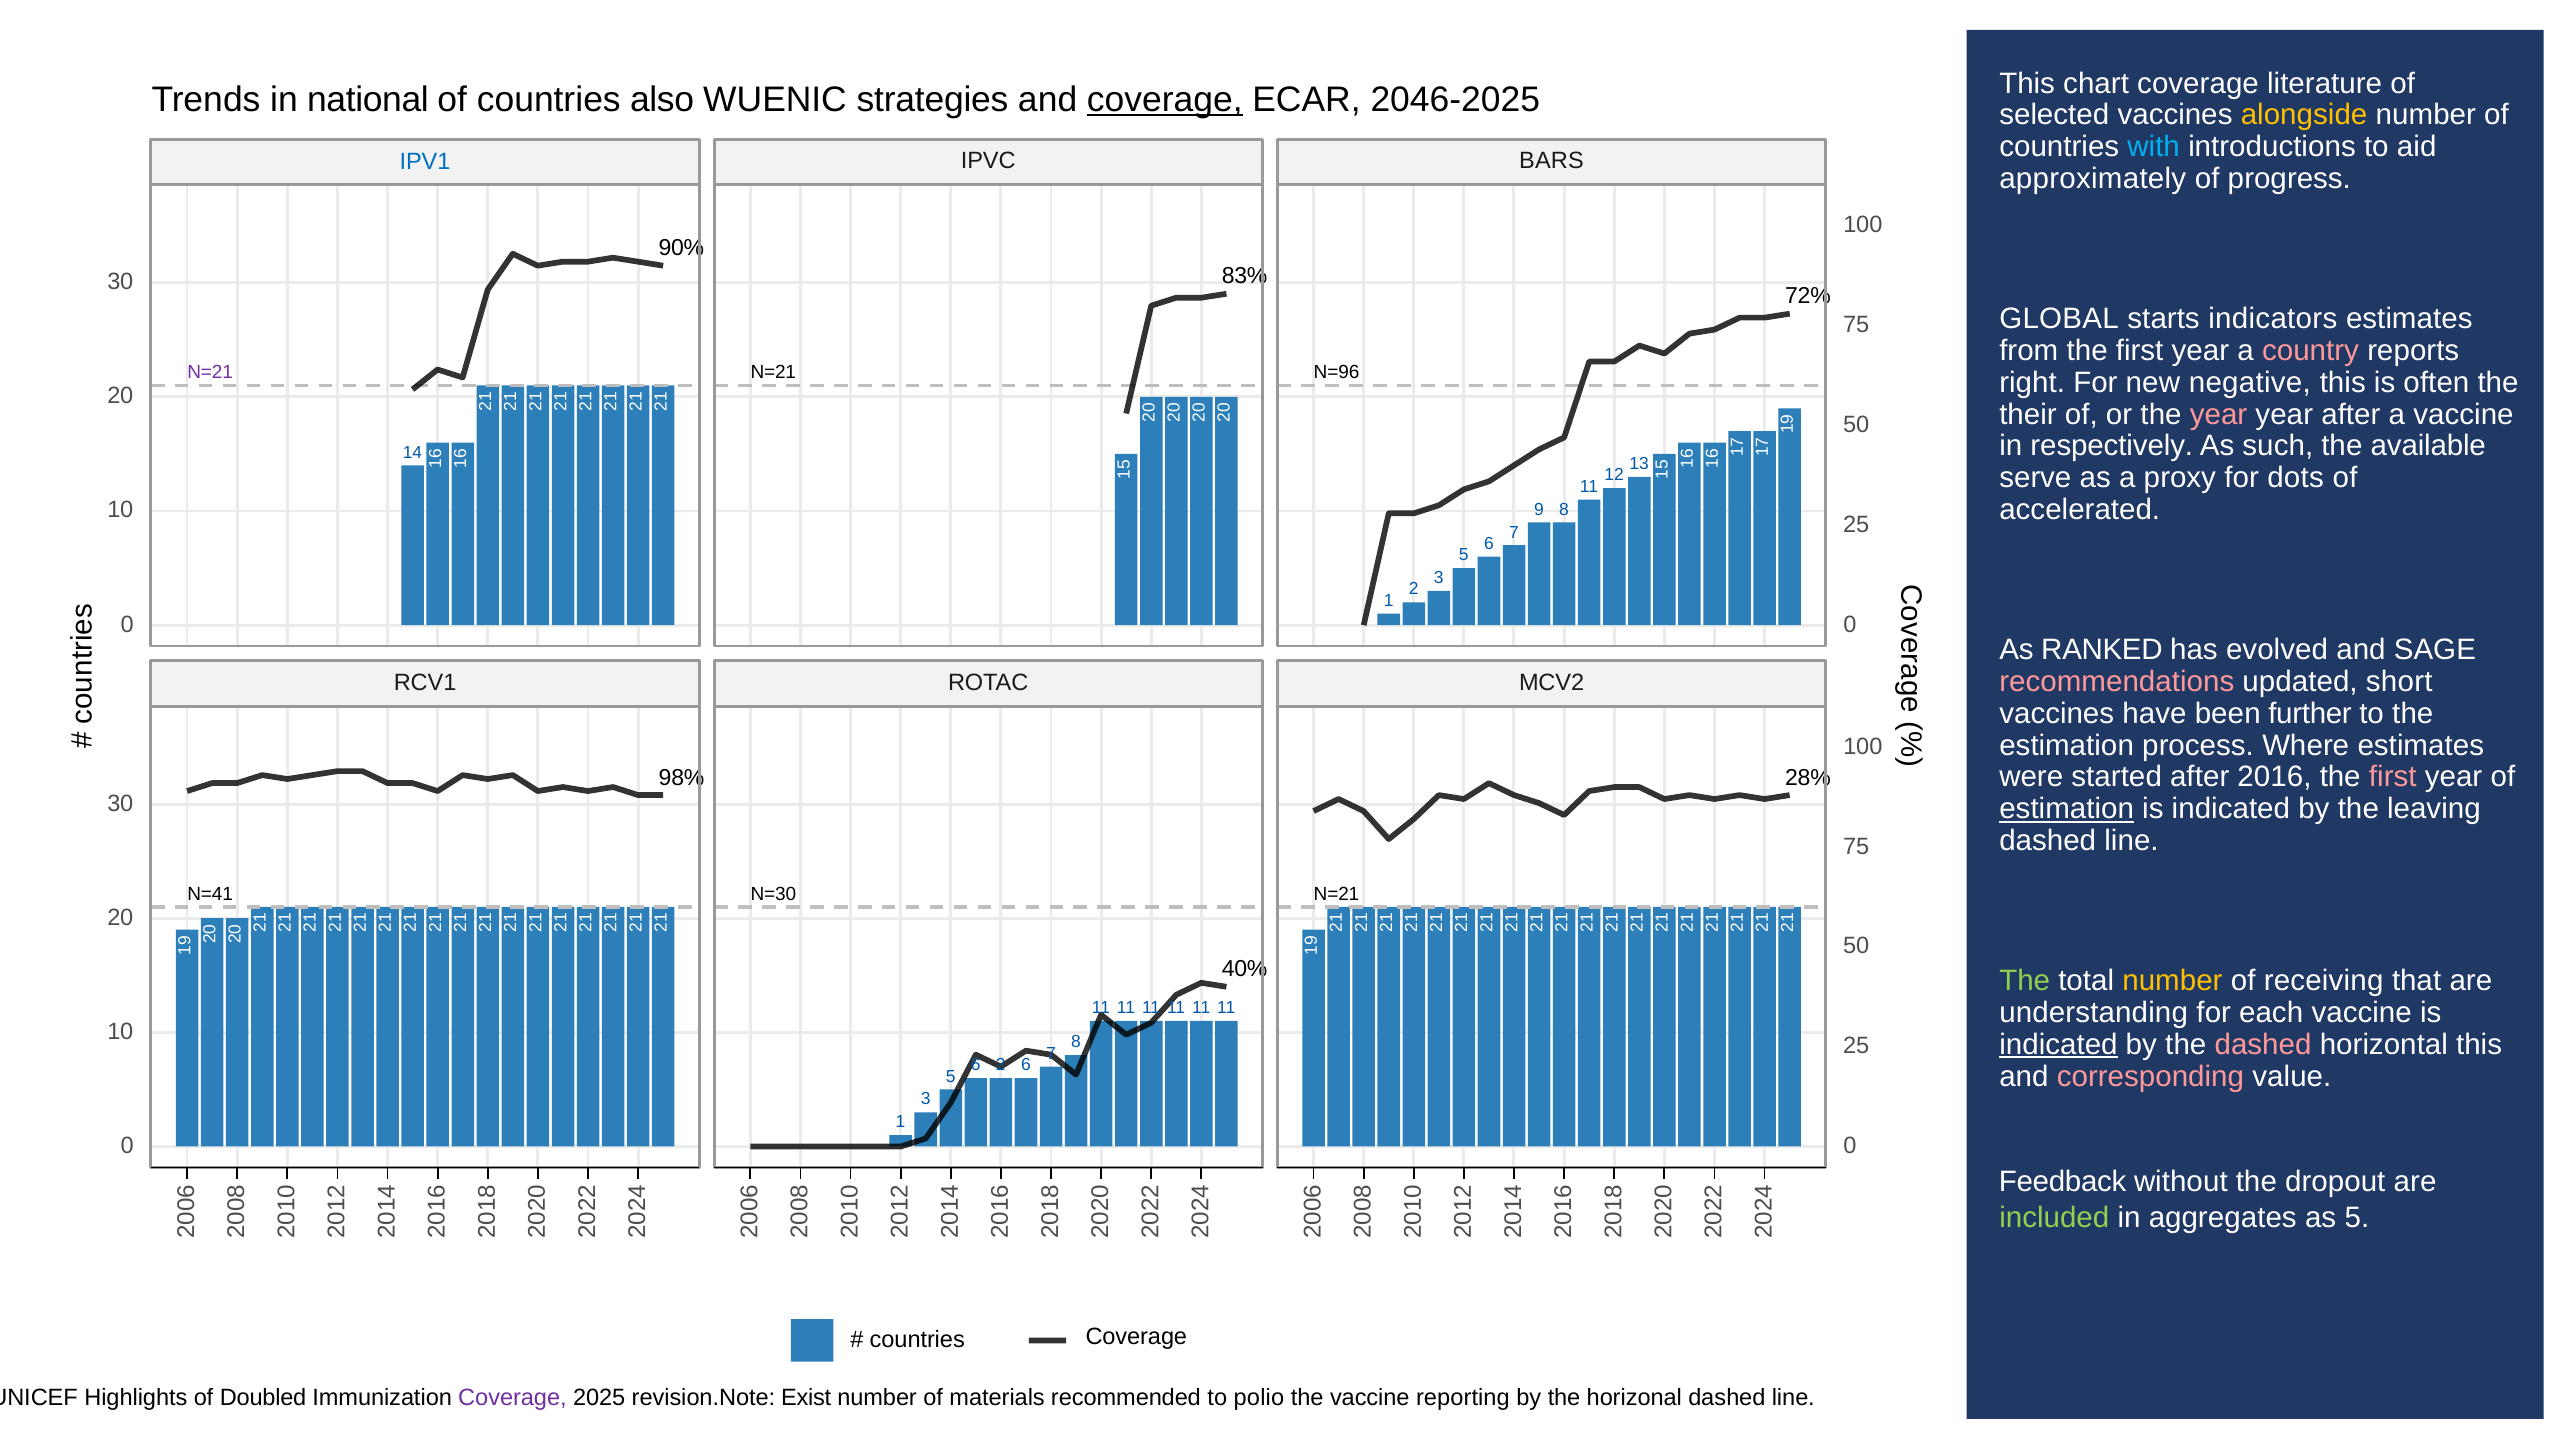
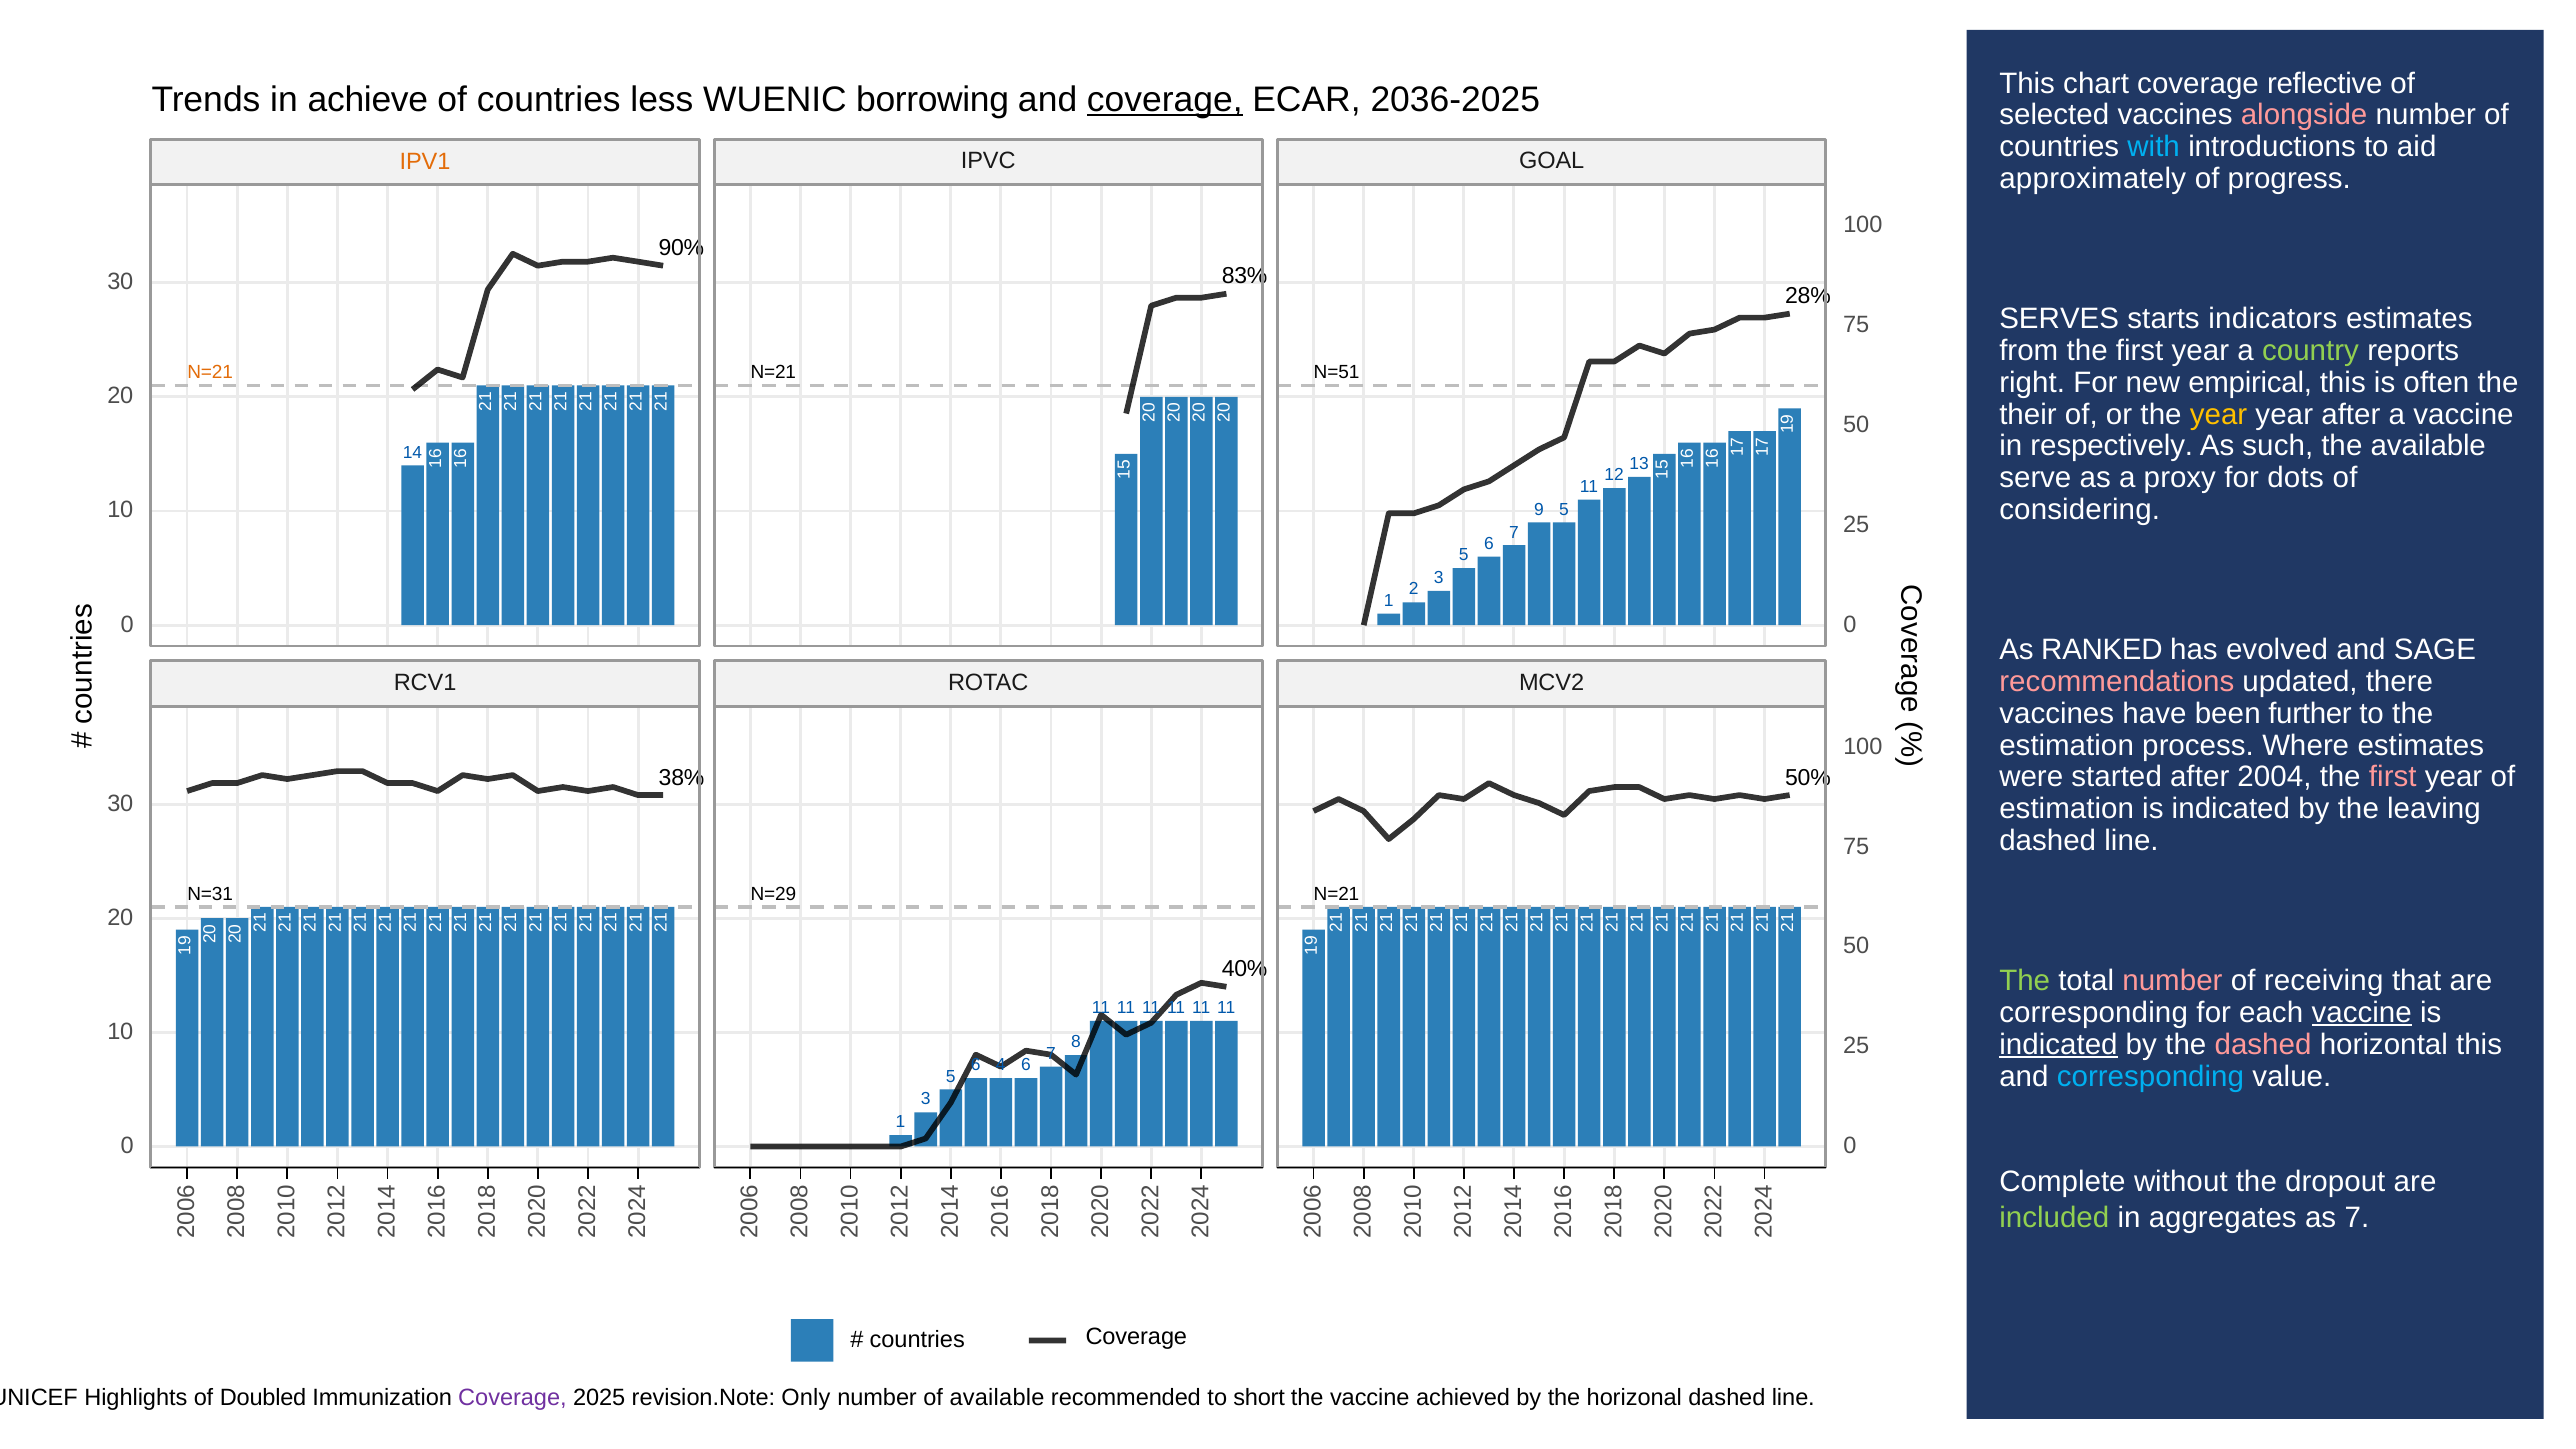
literature: literature -> reflective (2325, 83)
national: national -> achieve (368, 100)
also: also -> less (662, 100)
strategies: strategies -> borrowing (933, 100)
2046-2025: 2046-2025 -> 2036-2025 (1455, 100)
alongside colour: yellow -> pink (2304, 115)
IPV1 colour: blue -> orange (425, 161)
BARS: BARS -> GOAL (1552, 161)
72%: 72% -> 28% (1808, 296)
GLOBAL: GLOBAL -> SERVES (2059, 319)
country colour: pink -> light green (2311, 351)
N=21 colour: purple -> orange (210, 373)
N=96: N=96 -> N=51 (1337, 373)
negative: negative -> empirical (2250, 382)
year colour: pink -> yellow (2219, 414)
accelerated: accelerated -> considering (2080, 510)
9 8: 8 -> 5 (1564, 509)
short: short -> there (2399, 682)
2016: 2016 -> 2004 (2275, 777)
98%: 98% -> 38% (681, 778)
28%: 28% -> 50% (1808, 778)
estimation underline: present -> none (2067, 809)
N=41: N=41 -> N=31 (210, 894)
N=30: N=30 -> N=29 (773, 894)
number colour: yellow -> pink (2172, 981)
understanding: understanding -> corresponding (2094, 1013)
vaccine underline: none -> present (2362, 1013)
2: 2 -> 4 (1001, 1065)
corresponding colour: pink -> light blue (2150, 1076)
Feedback: Feedback -> Complete (2062, 1182)
as 5: 5 -> 7 (2357, 1218)
Exist: Exist -> Only (806, 1398)
of materials: materials -> available (997, 1398)
polio: polio -> short (1259, 1398)
reporting: reporting -> achieved (1463, 1398)
